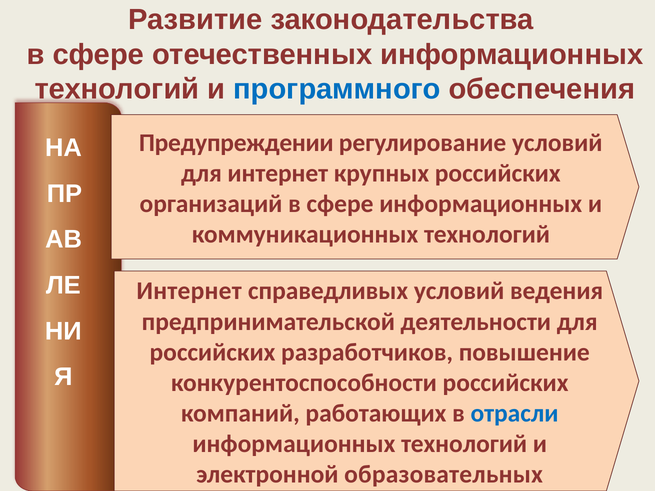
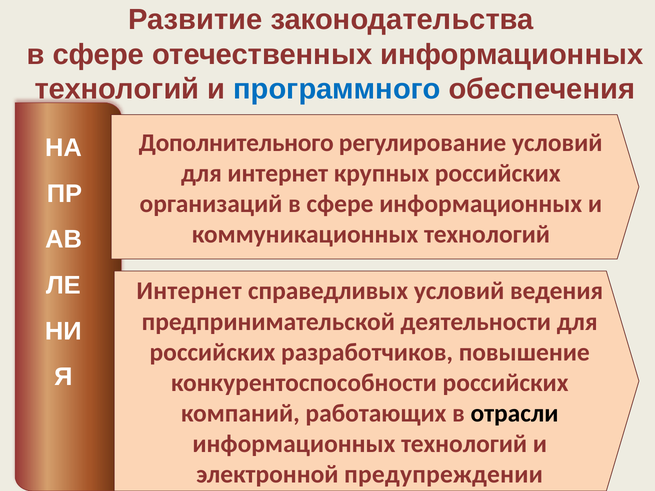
Предупреждении: Предупреждении -> Дополнительного (236, 143)
отрасли colour: blue -> black (514, 414)
образовательных: образовательных -> предупреждении (444, 475)
